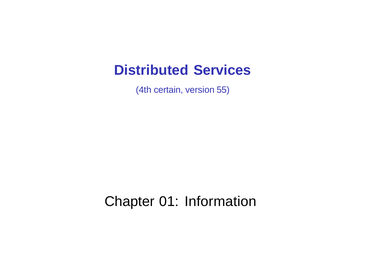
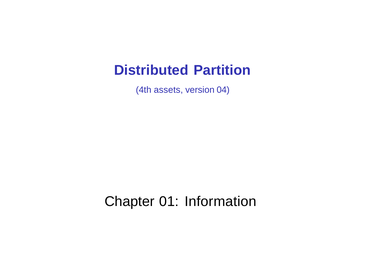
Services: Services -> Partition (222, 70)
certain: certain -> assets (168, 90)
55: 55 -> 04 (223, 90)
